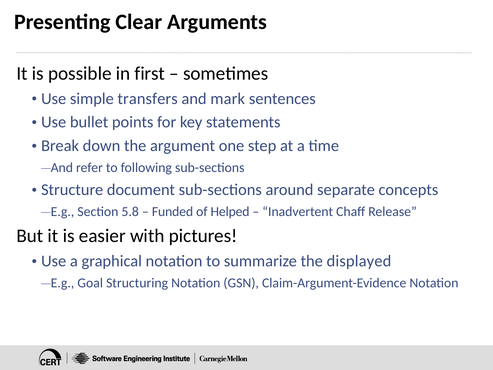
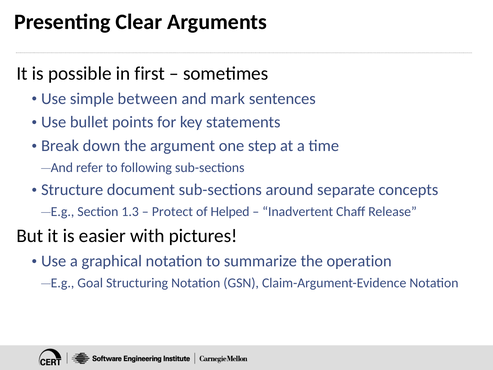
transfers: transfers -> between (148, 99)
5.8: 5.8 -> 1.3 (130, 211)
Funded: Funded -> Protect (172, 211)
displayed: displayed -> operation (359, 261)
